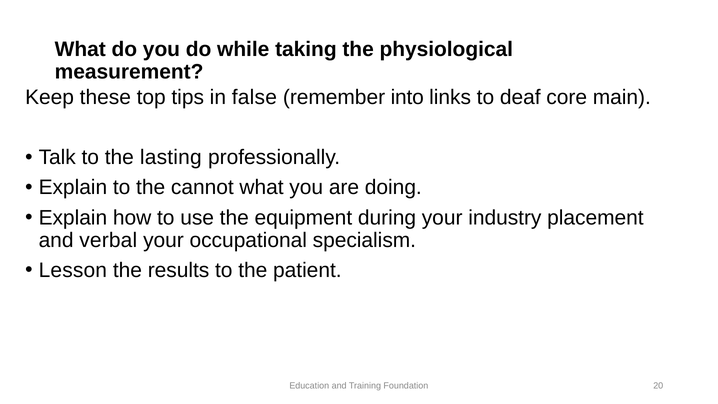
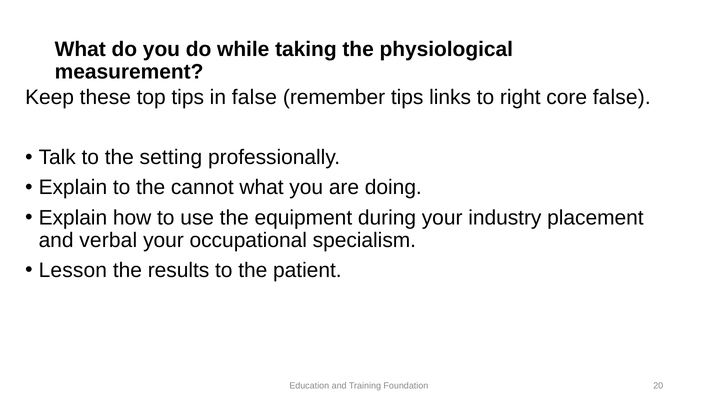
remember into: into -> tips (407, 97)
deaf: deaf -> right (520, 97)
core main: main -> false (622, 97)
lasting: lasting -> setting (171, 157)
